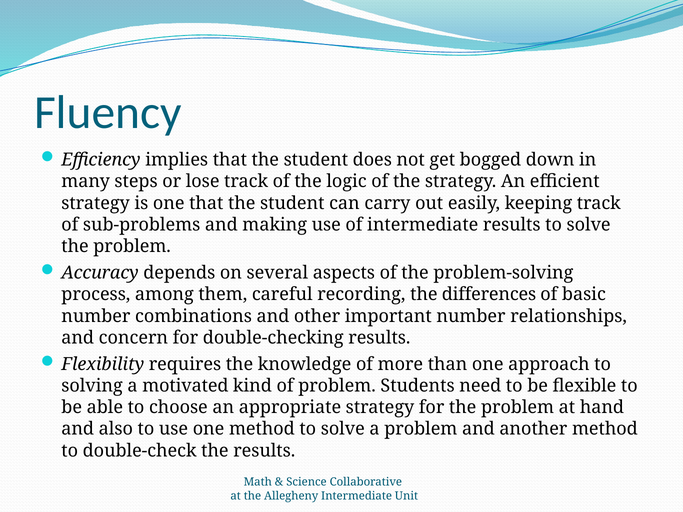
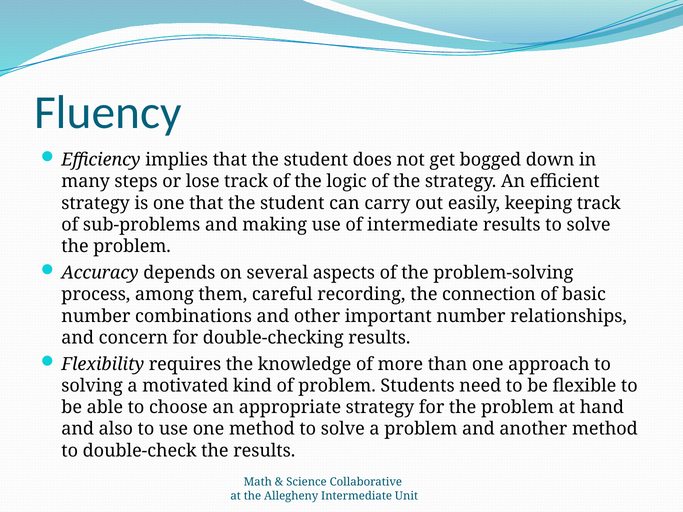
differences: differences -> connection (489, 295)
